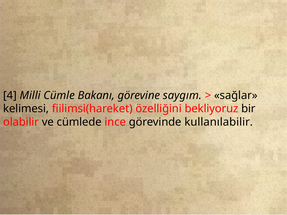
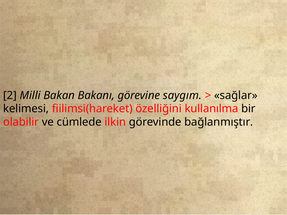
4: 4 -> 2 (10, 95)
Cümle: Cümle -> Bakan (59, 95)
bekliyoruz: bekliyoruz -> kullanılma (211, 109)
ince: ince -> ilkin (115, 122)
kullanılabilir: kullanılabilir -> bağlanmıştır (219, 122)
